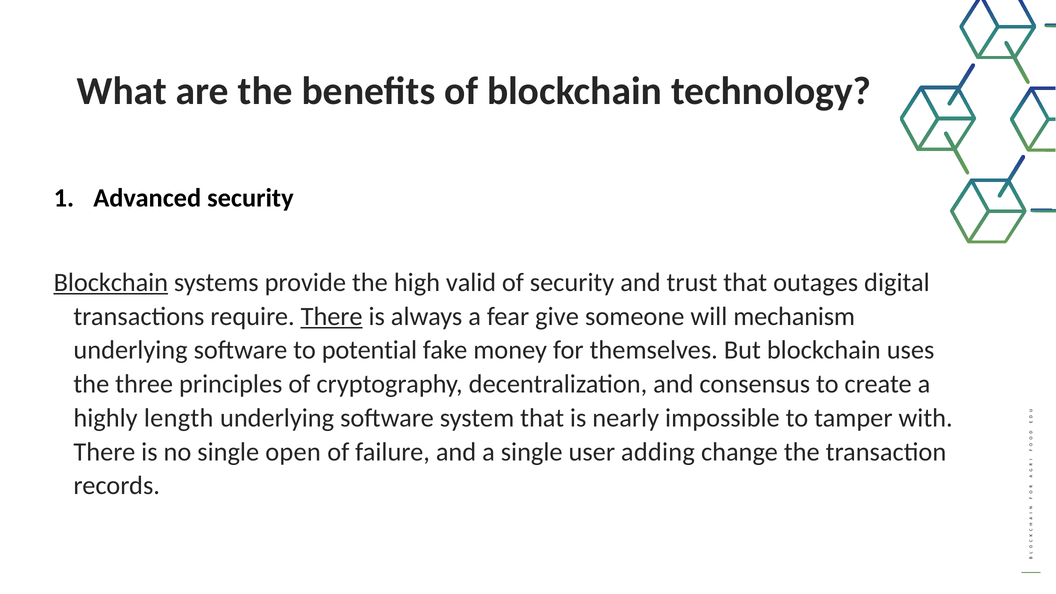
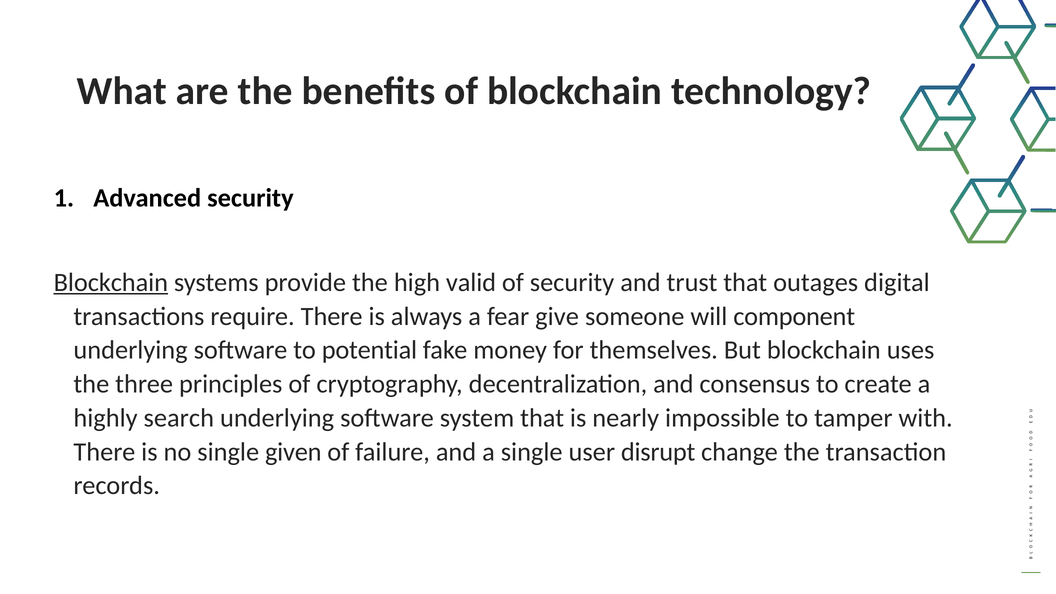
There underline: present -> none (332, 316)
mechanism: mechanism -> component (794, 316)
length: length -> search (179, 418)
open: open -> given (293, 452)
adding: adding -> disrupt (658, 452)
